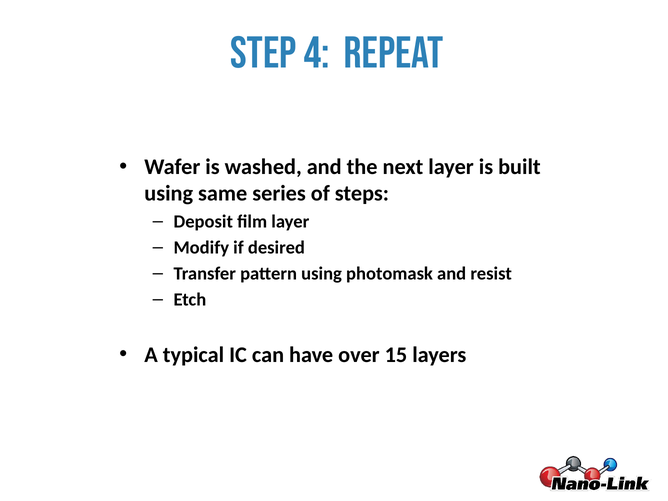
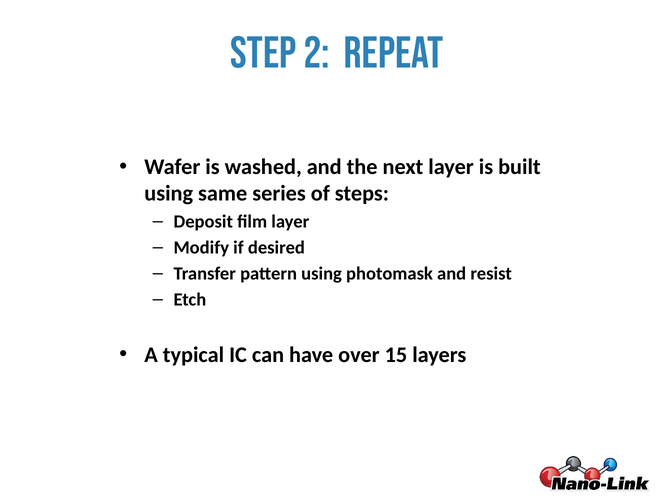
4: 4 -> 2 (317, 53)
